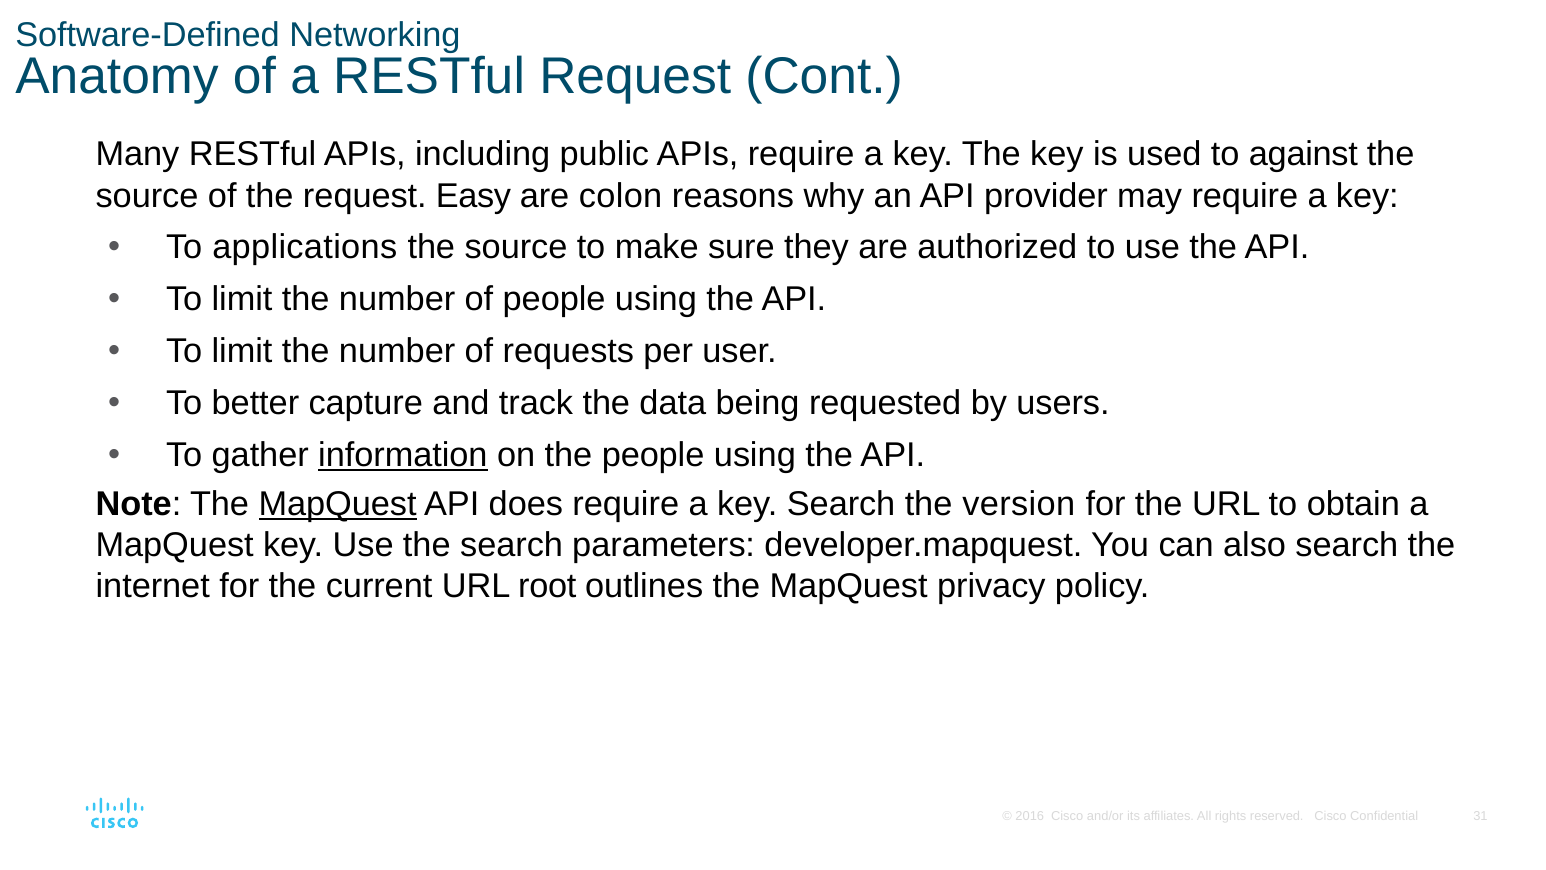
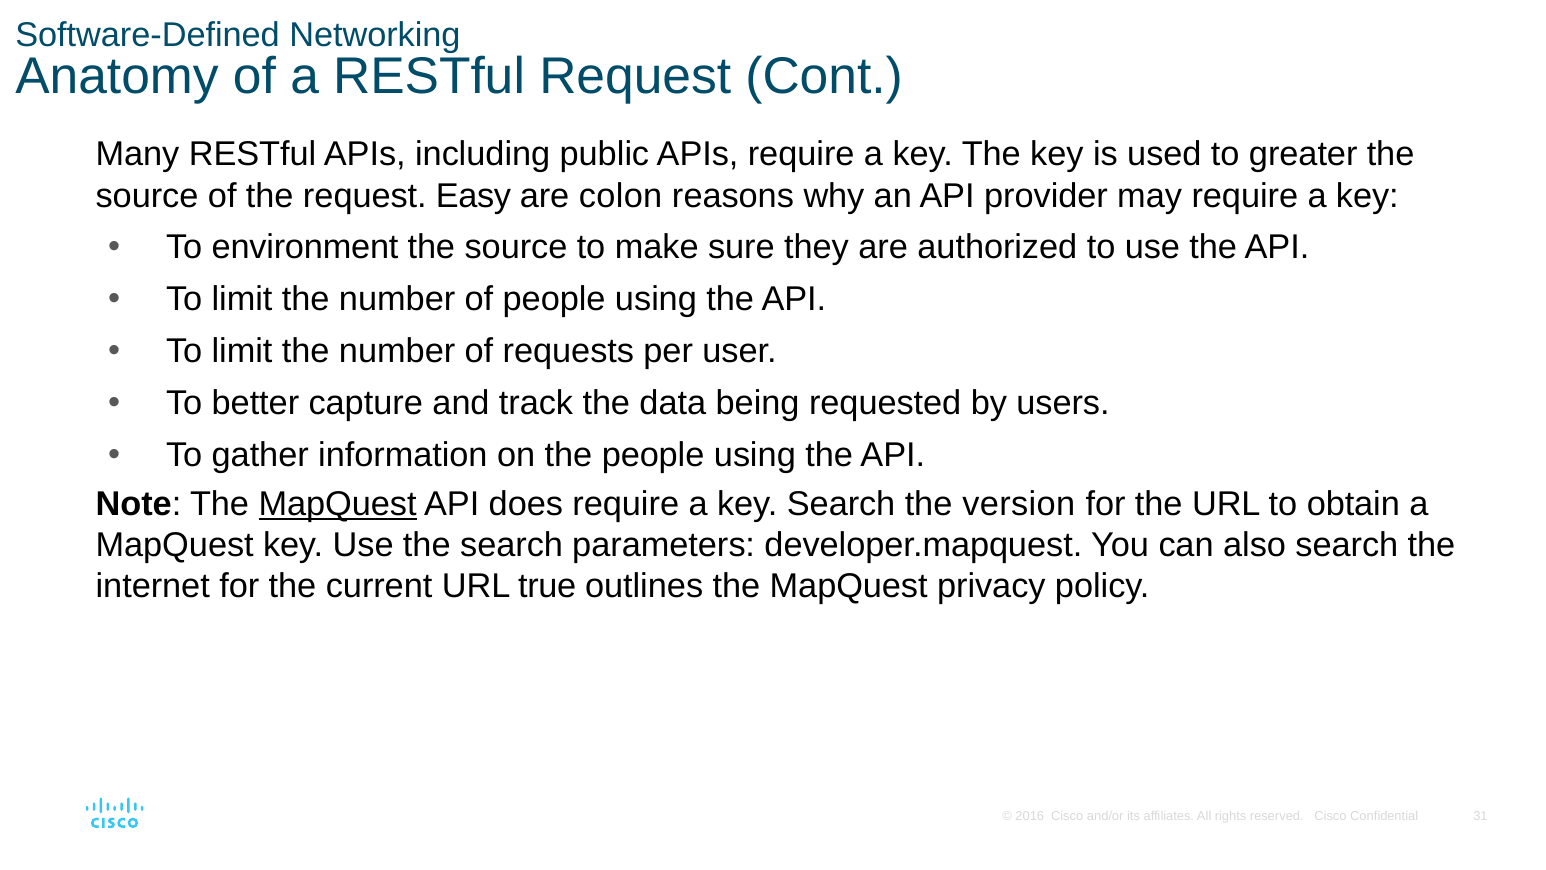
against: against -> greater (1303, 154)
applications: applications -> environment (305, 247)
information underline: present -> none (403, 455)
root: root -> true (547, 586)
